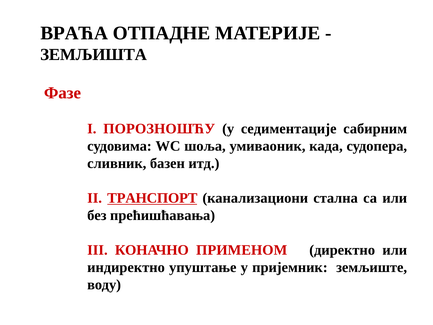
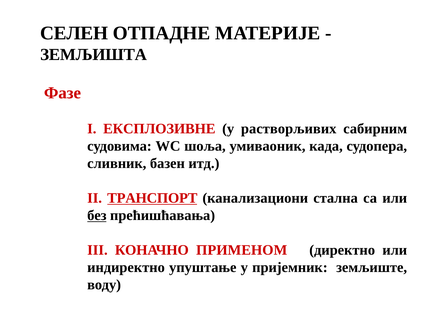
ВРАЋА: ВРАЋА -> СЕЛЕН (74, 33)
ПОРОЗНОШЋУ: ПОРОЗНОШЋУ -> ЕКСПЛОЗИВНЕ (159, 129)
седиментације: седиментације -> растворљивих (289, 129)
без underline: none -> present (97, 215)
